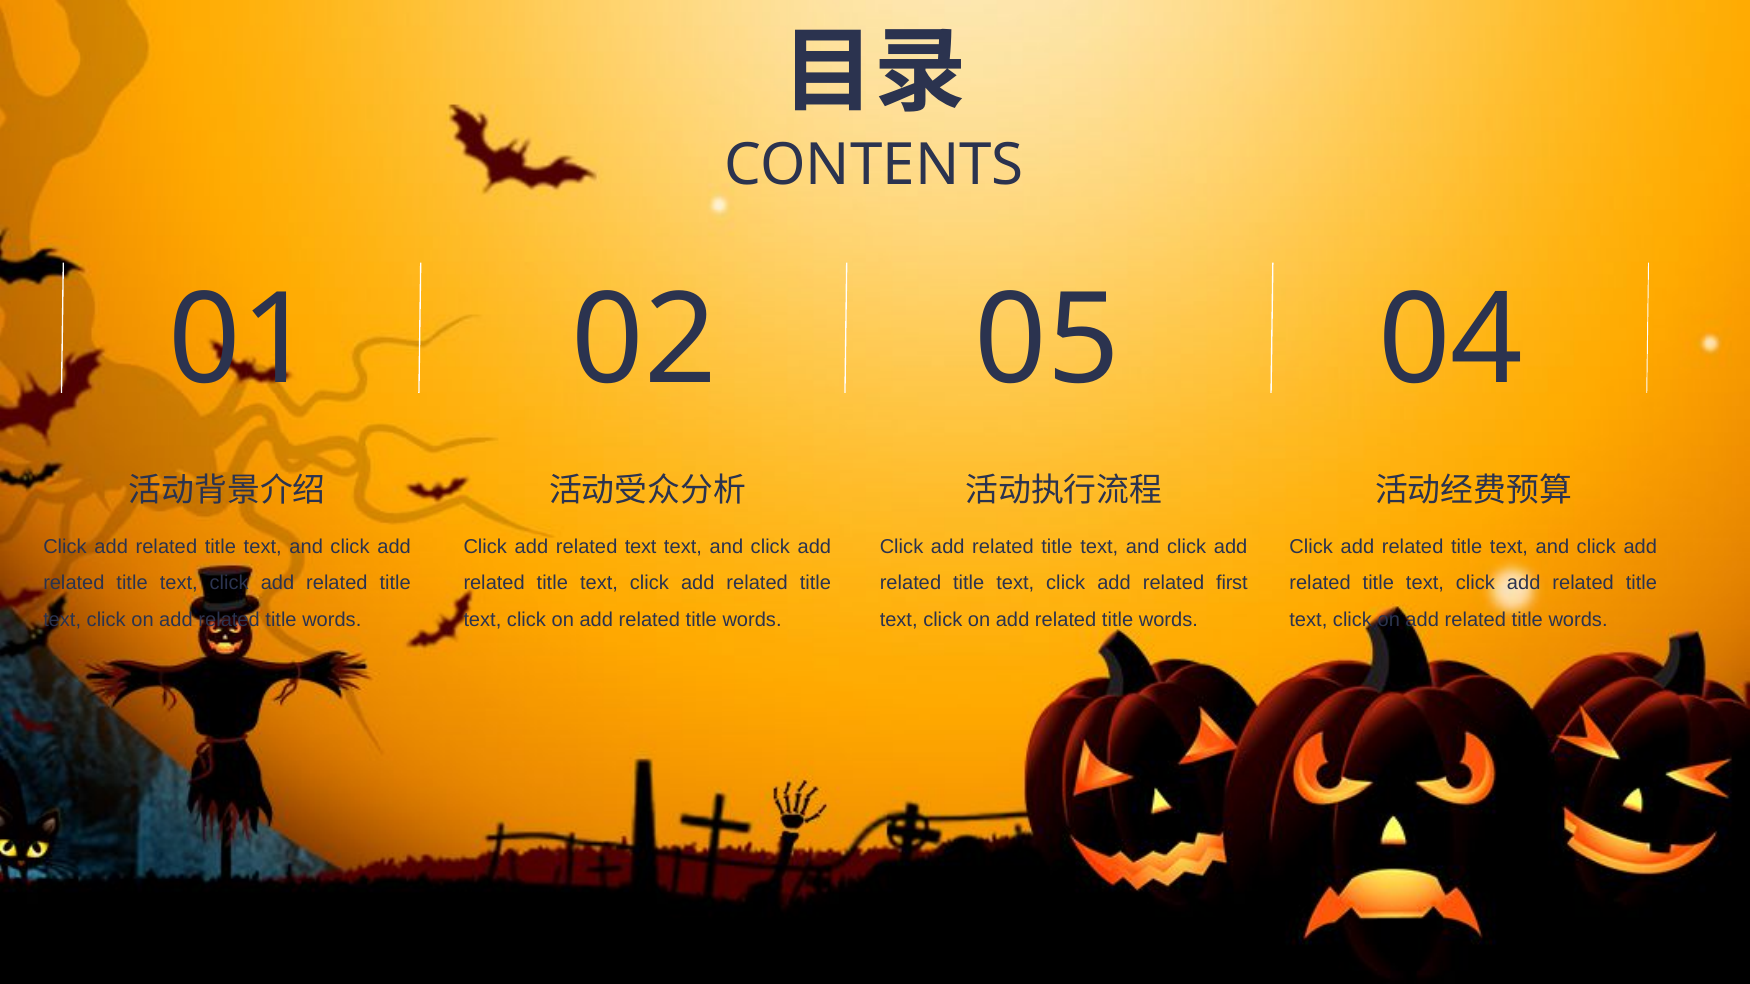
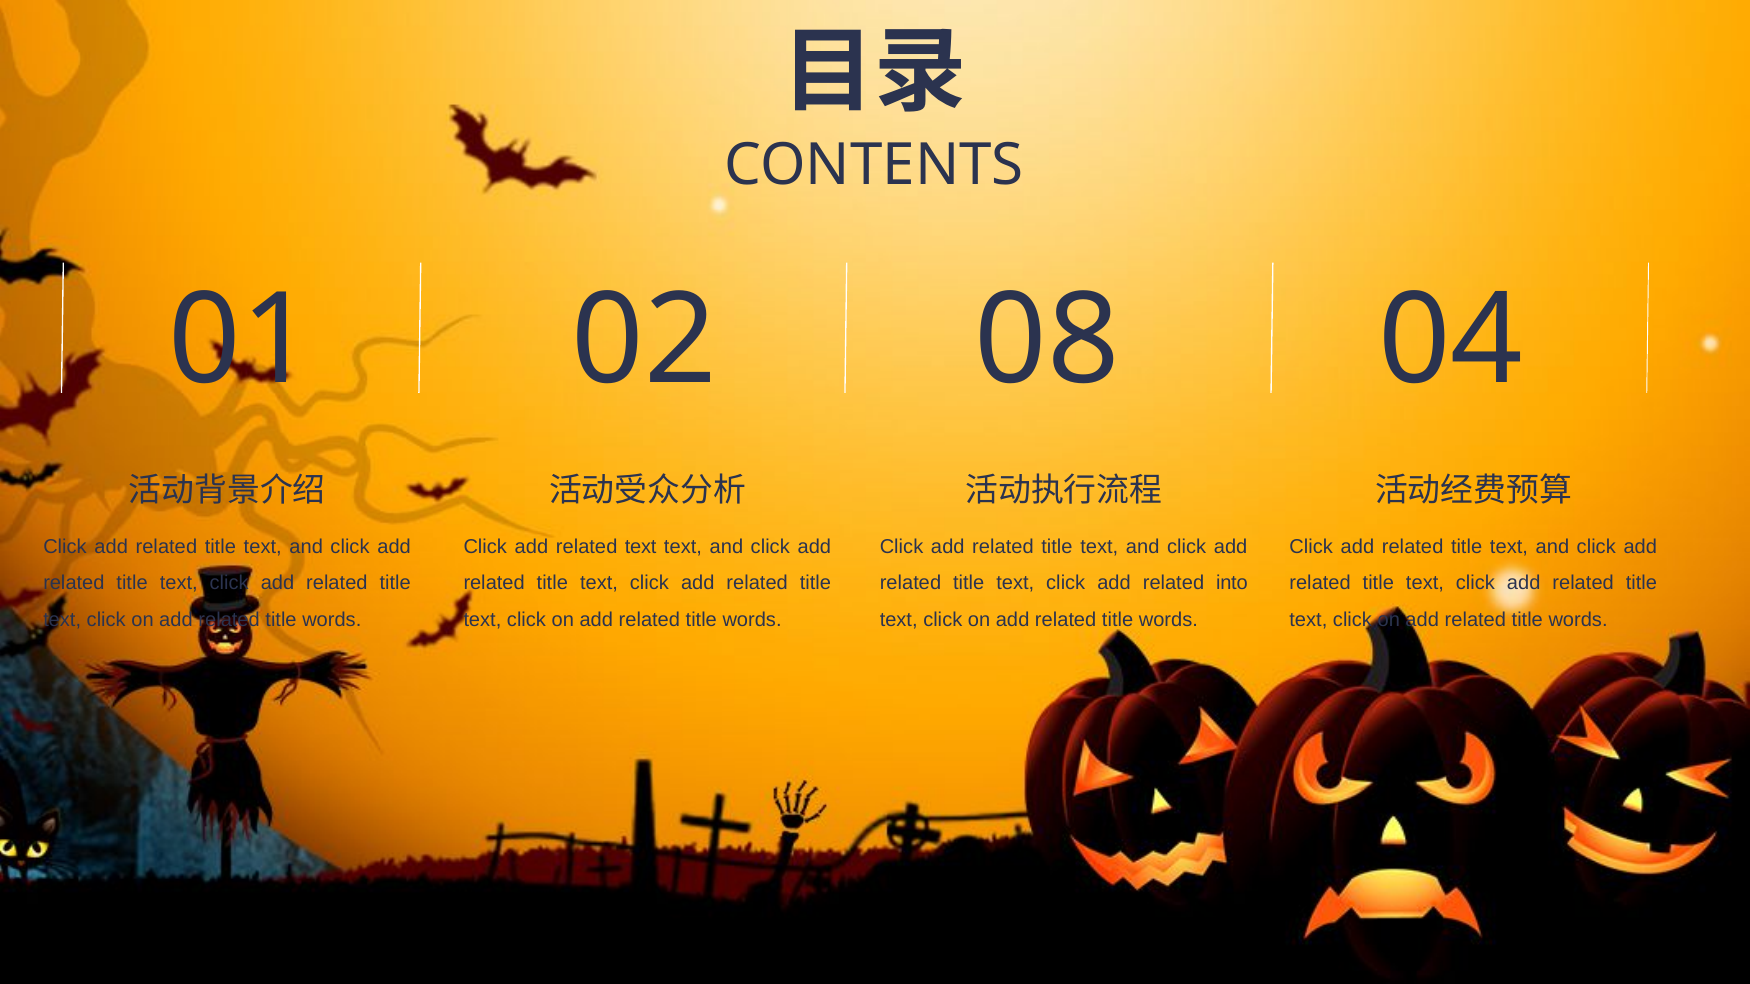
05: 05 -> 08 (1047, 341)
first: first -> into (1232, 584)
